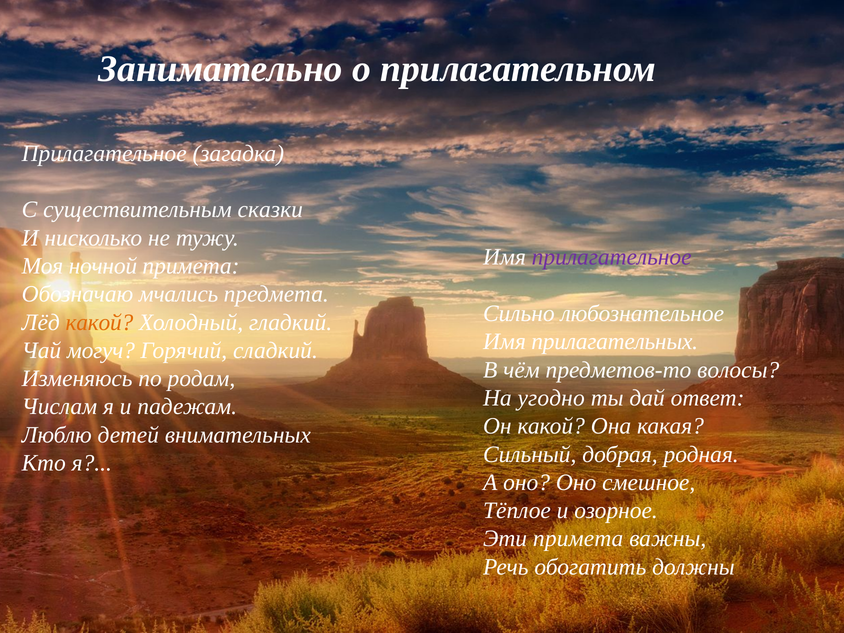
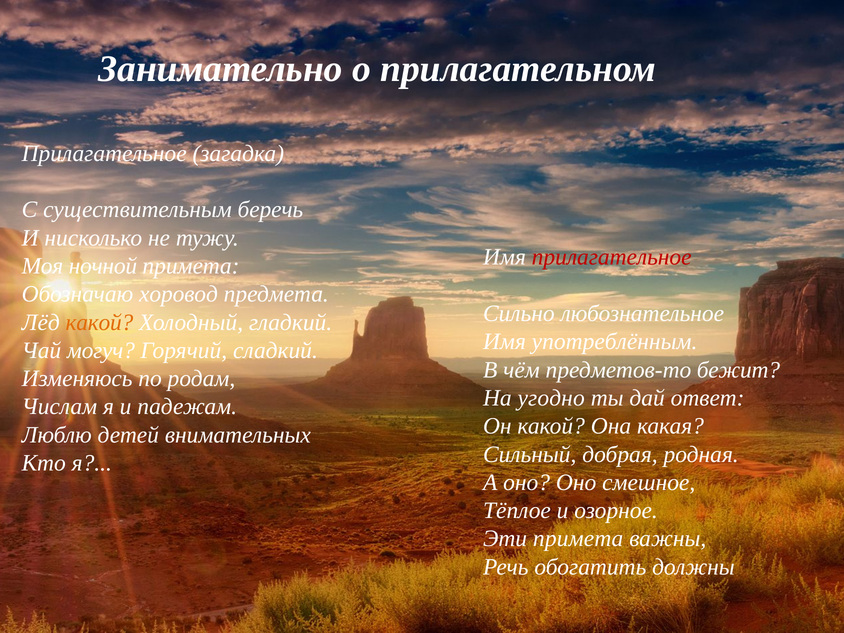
сказки: сказки -> беречь (270, 210)
прилагательное colour: purple -> red (612, 257)
мчались: мчались -> хоровод (178, 294)
прилагательных: прилагательных -> употреблённым (615, 342)
волосы: волосы -> бежит (738, 370)
